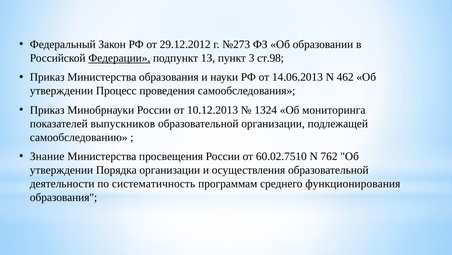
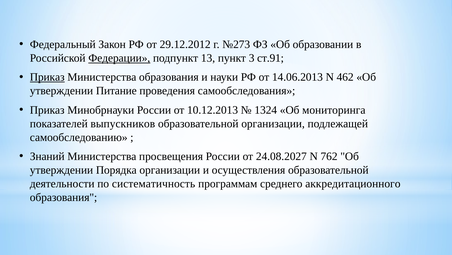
ст.98: ст.98 -> ст.91 (270, 58)
Приказ underline: none -> present (47, 77)
Процесс: Процесс -> Питание (116, 91)
Знание: Знание -> Знаний (47, 156)
60.02.7510: 60.02.7510 -> 24.08.2027 (281, 156)
функционирования: функционирования -> аккредитационного (353, 183)
